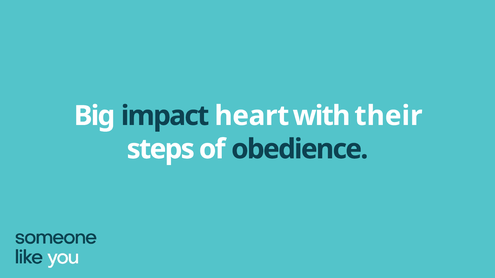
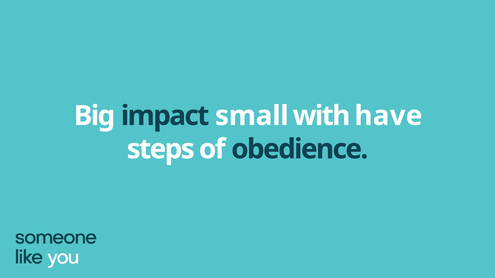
heart: heart -> small (252, 116)
their: their -> have (388, 116)
